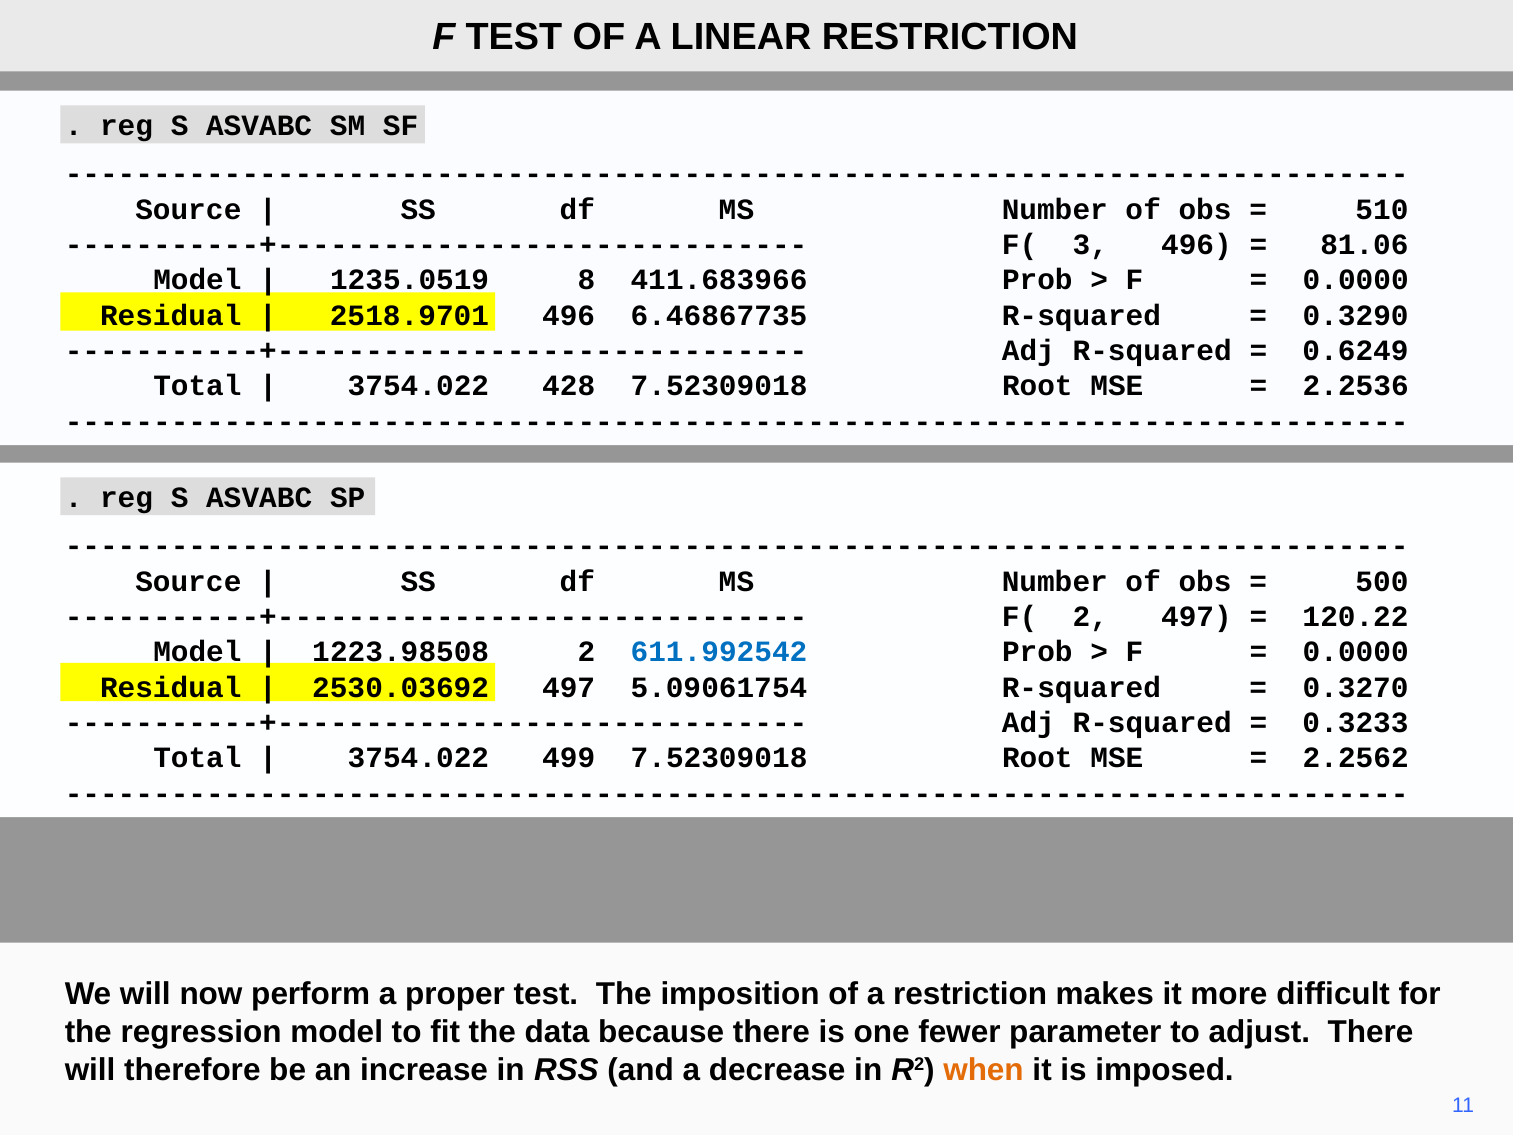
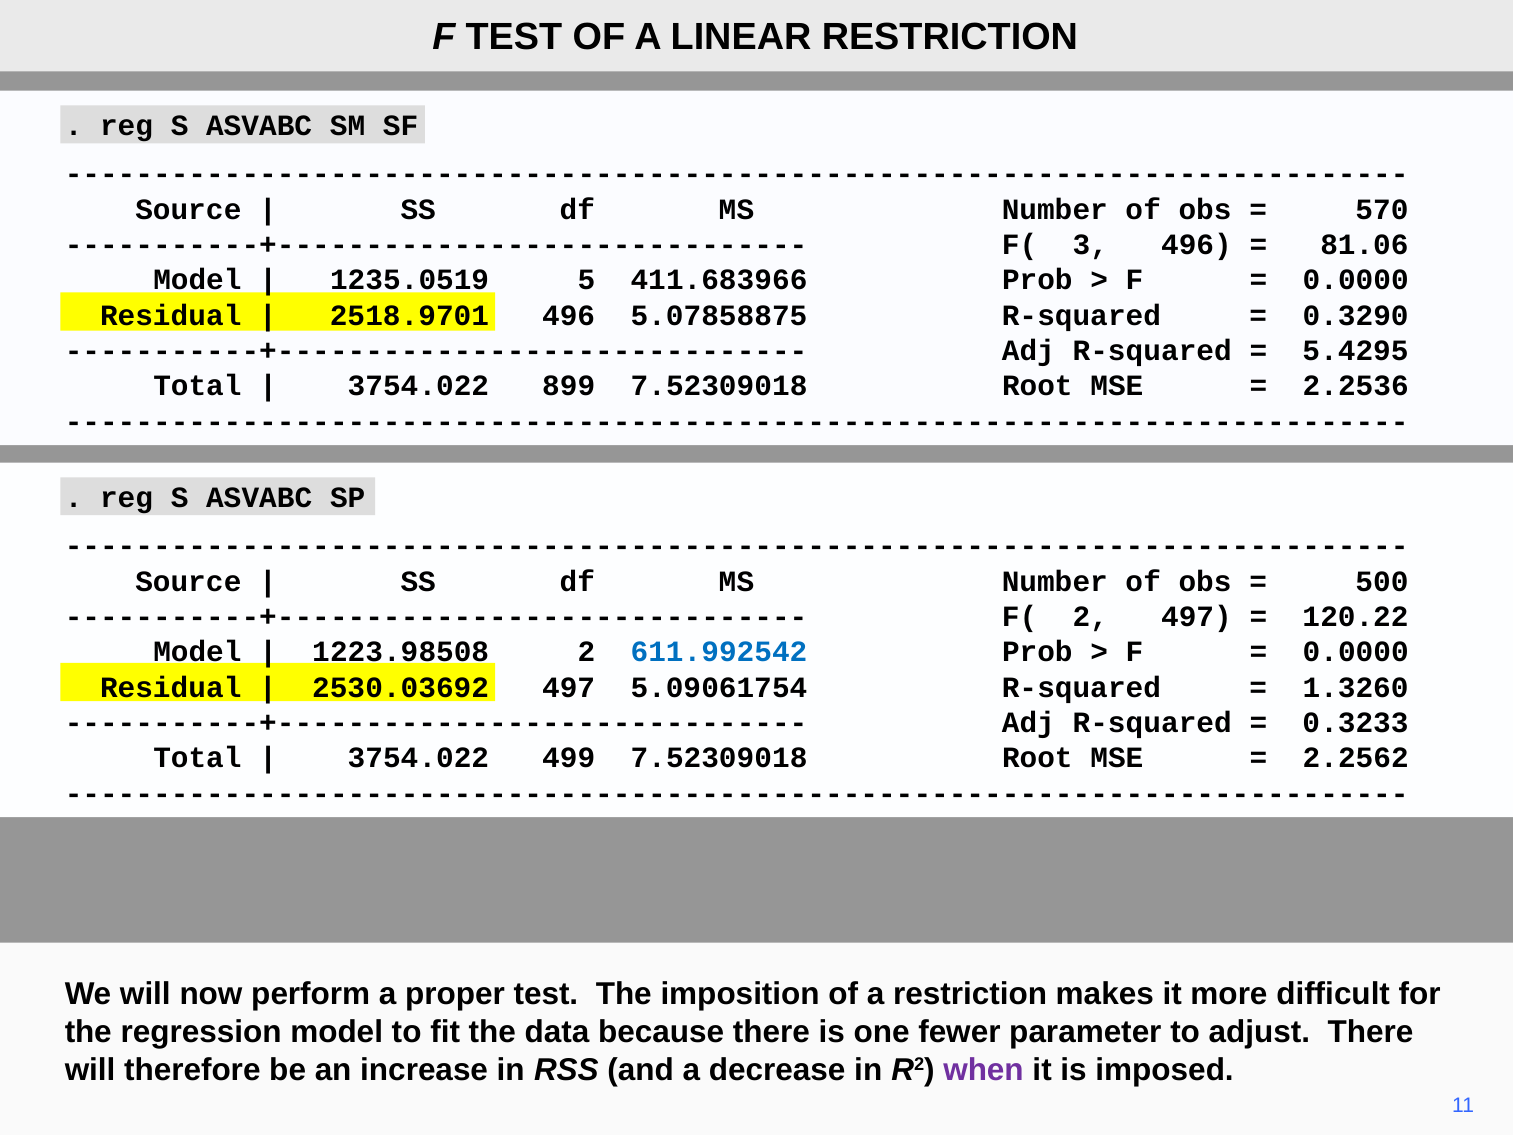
510: 510 -> 570 (1382, 209)
8: 8 -> 5 (587, 280)
6.46867735: 6.46867735 -> 5.07858875 (719, 315)
0.6249: 0.6249 -> 5.4295 (1356, 351)
428: 428 -> 899 (569, 386)
0.3270: 0.3270 -> 1.3260 (1356, 687)
when colour: orange -> purple (983, 1070)
